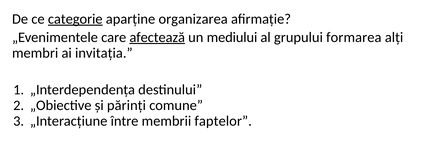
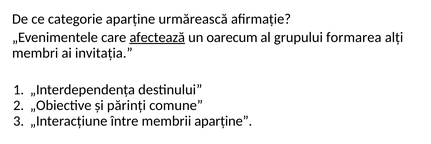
categorie underline: present -> none (75, 19)
organizarea: organizarea -> urmărească (193, 19)
mediului: mediului -> oarecum (232, 37)
membrii faptelor: faptelor -> aparține (223, 121)
